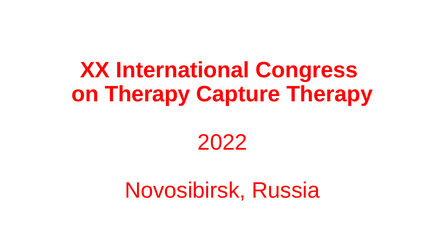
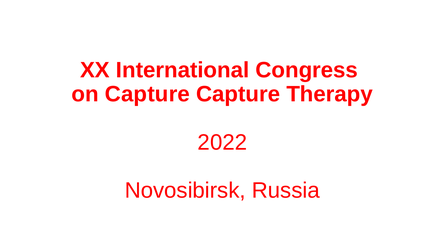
on Therapy: Therapy -> Capture (147, 94)
